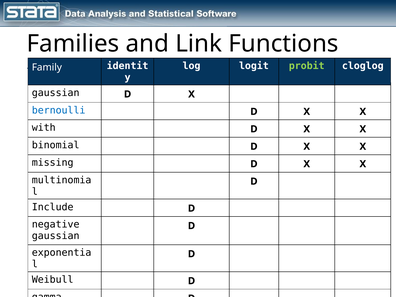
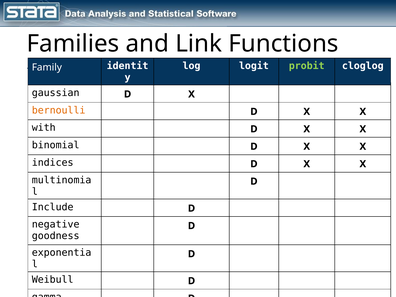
bernoulli colour: blue -> orange (59, 110)
missing: missing -> indices (53, 163)
gaussian: gaussian -> goodness (56, 236)
